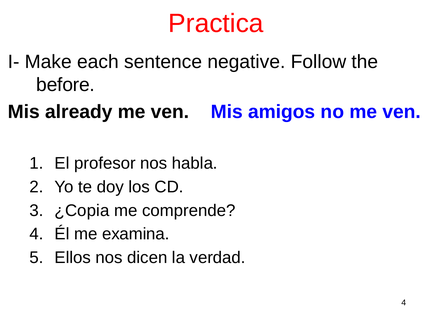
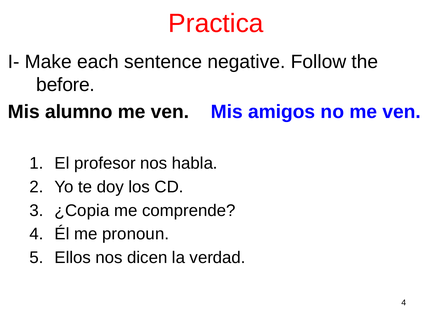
already: already -> alumno (79, 112)
examina: examina -> pronoun (136, 234)
